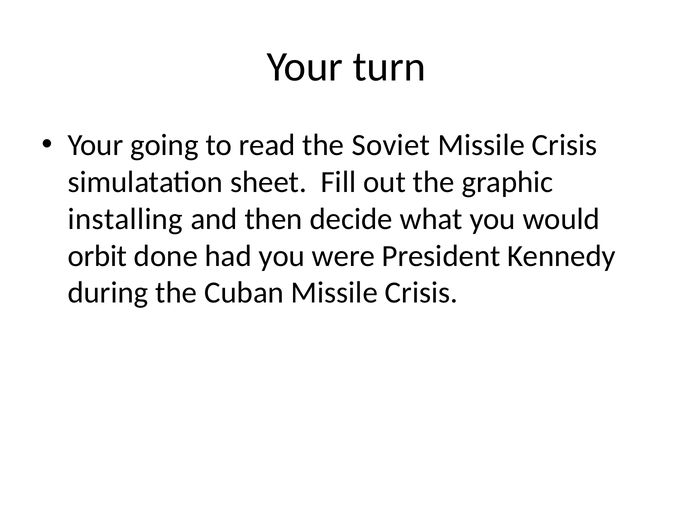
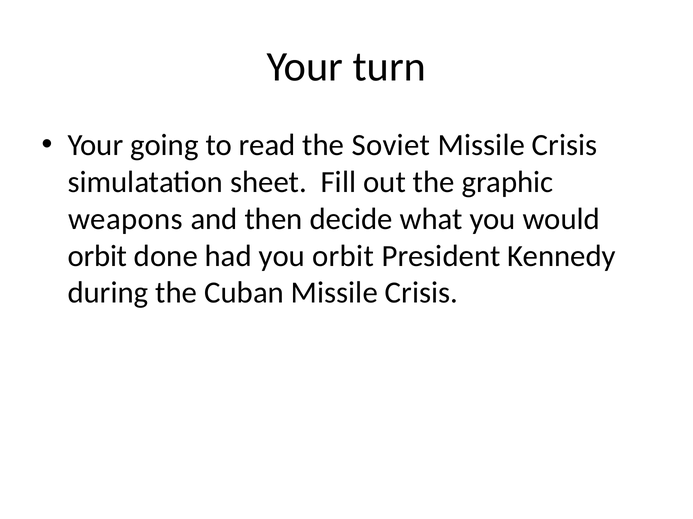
installing: installing -> weapons (125, 219)
you were: were -> orbit (343, 256)
